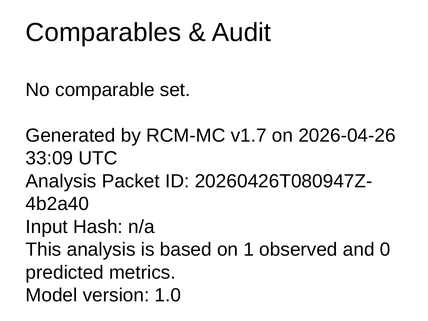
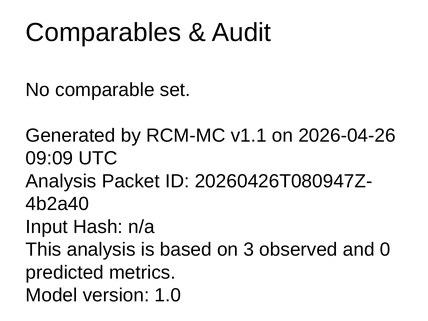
v1.7: v1.7 -> v1.1 (249, 135)
33:09: 33:09 -> 09:09 (49, 158)
1: 1 -> 3 (249, 250)
